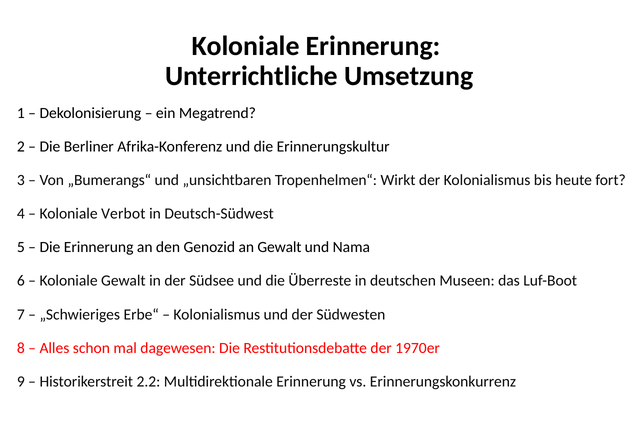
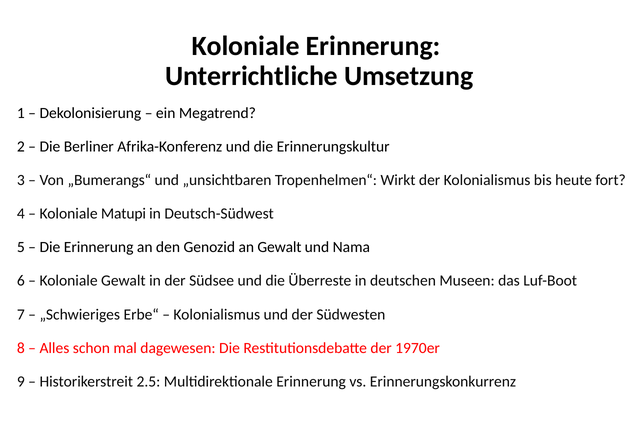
Verbot: Verbot -> Matupi (123, 214)
2.2: 2.2 -> 2.5 (148, 382)
